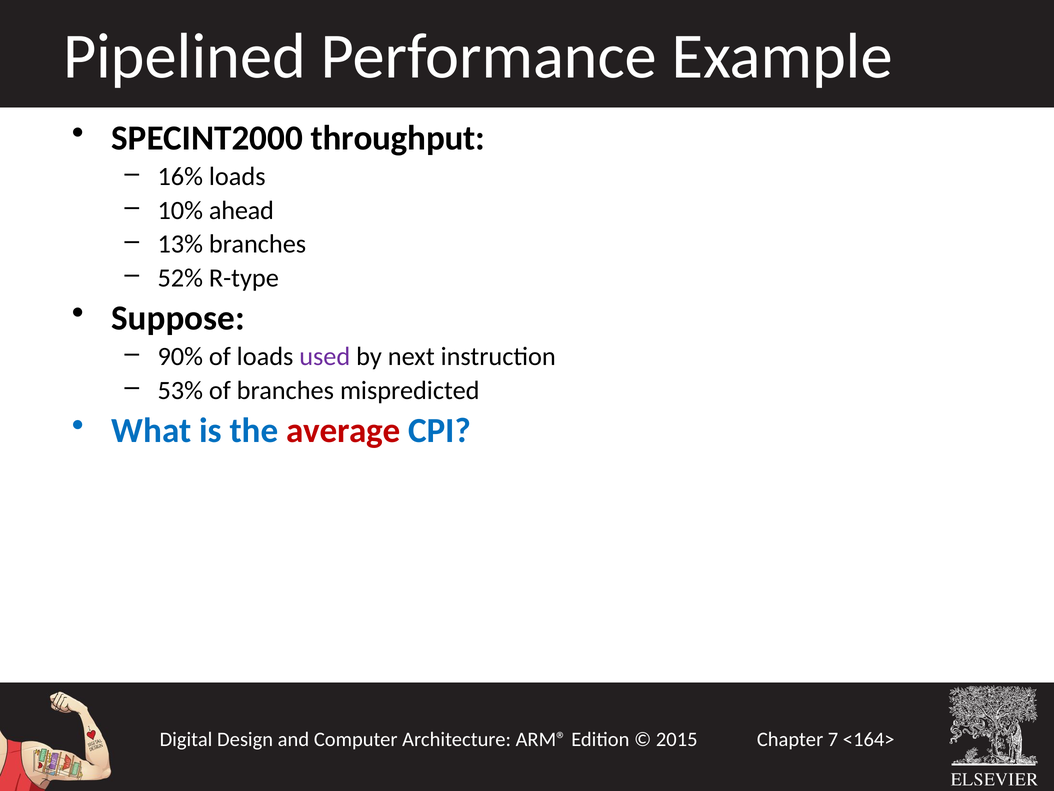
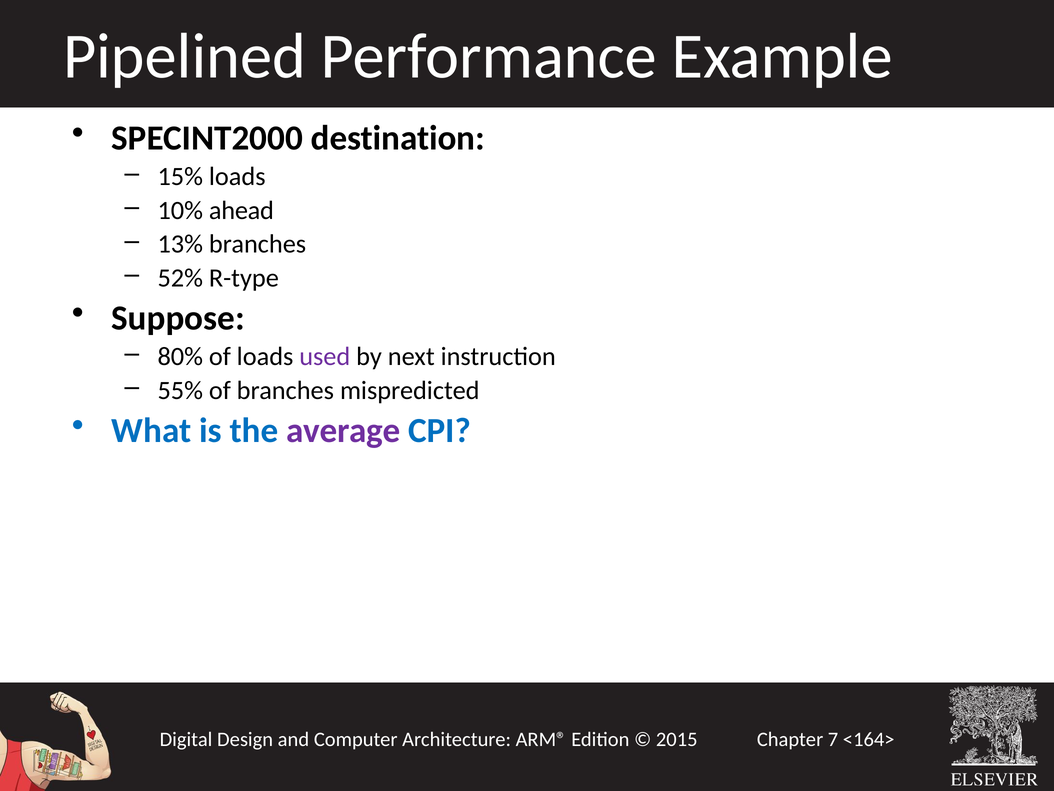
throughput: throughput -> destination (398, 138)
16%: 16% -> 15% (180, 177)
90%: 90% -> 80% (180, 357)
53%: 53% -> 55% (180, 390)
average colour: red -> purple (343, 430)
